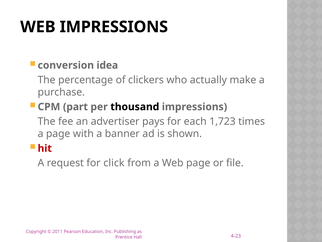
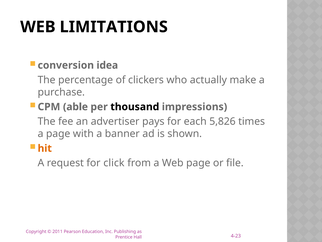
WEB IMPRESSIONS: IMPRESSIONS -> LIMITATIONS (114, 27)
part: part -> able (75, 107)
1,723: 1,723 -> 5,826 (222, 121)
hit colour: red -> orange (45, 148)
